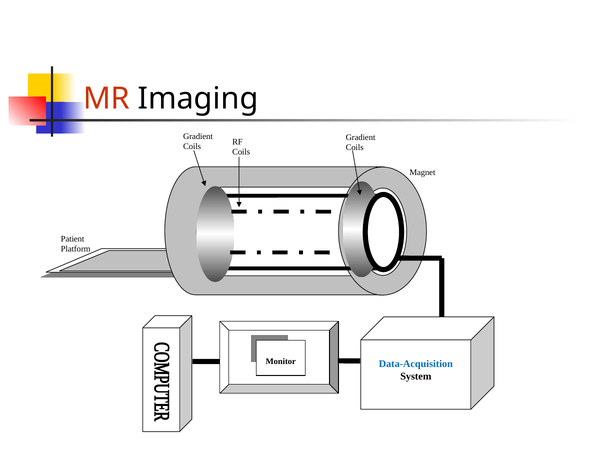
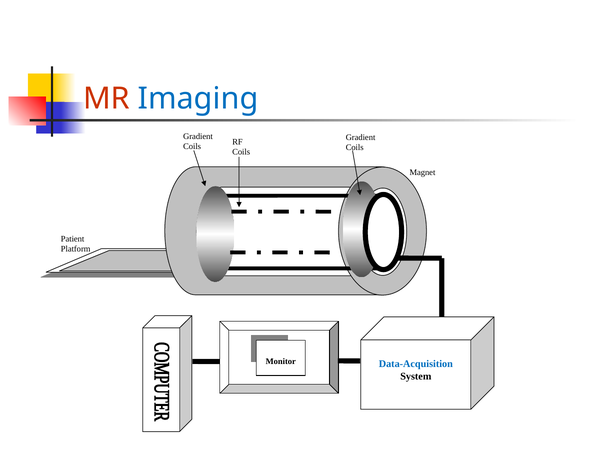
Imaging colour: black -> blue (198, 99)
